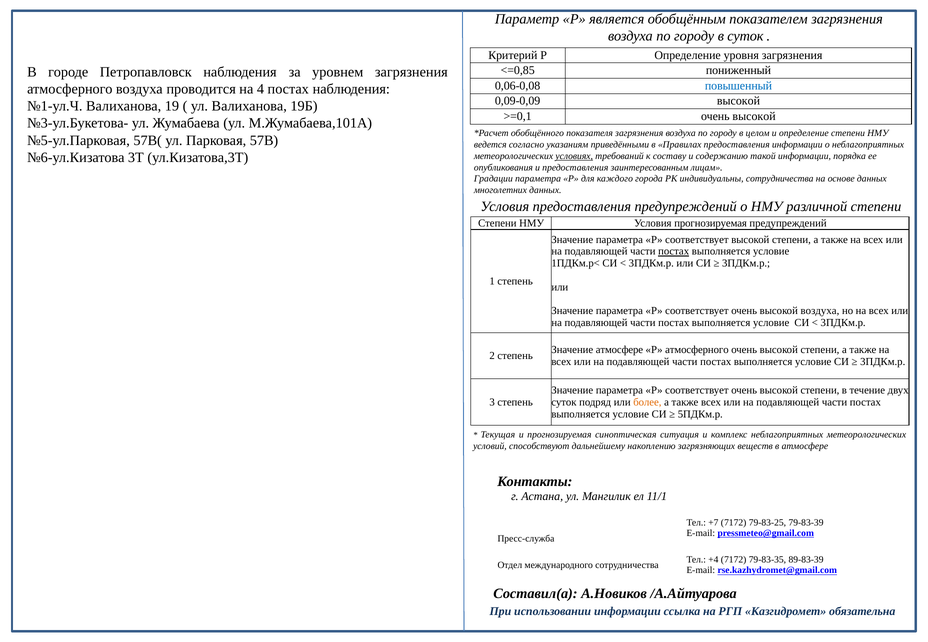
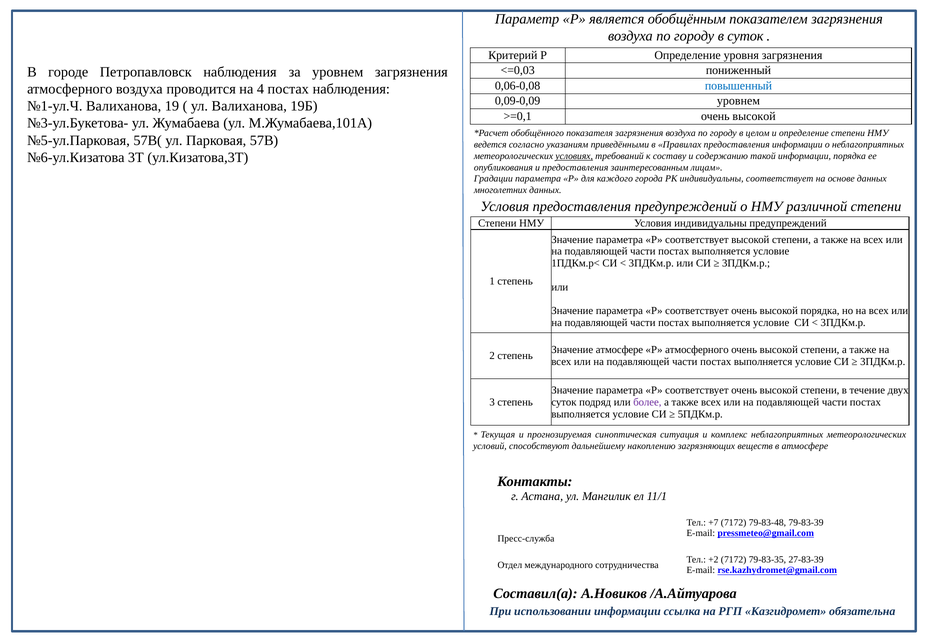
<=0,85: <=0,85 -> <=0,03 (518, 71)
0,09-0,09 высокой: высокой -> уровнем (738, 101)
индивидуальны сотрудничества: сотрудничества -> соответствует (780, 179)
Условия прогнозируемая: прогнозируемая -> индивидуальны (711, 223)
постах underline: present -> none (674, 252)
высокой воздуха: воздуха -> порядка (820, 311)
более colour: orange -> purple (647, 402)
79-83-25: 79-83-25 -> 79-83-48 (767, 523)
+4: +4 -> +2 (713, 560)
89-83-39: 89-83-39 -> 27-83-39 (806, 560)
